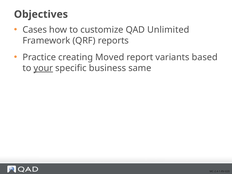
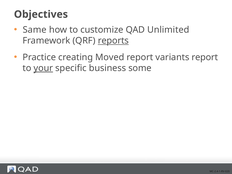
Cases: Cases -> Same (35, 30)
reports underline: none -> present (113, 41)
variants based: based -> report (205, 57)
same: same -> some (140, 68)
